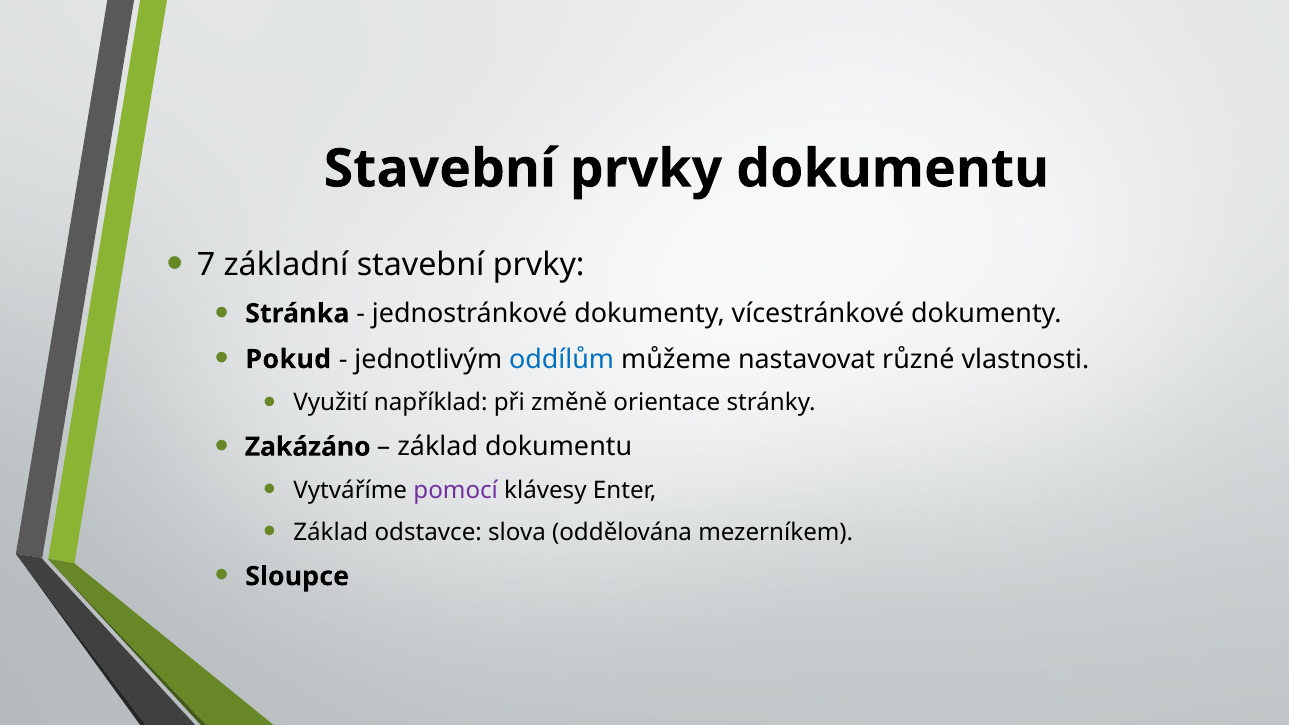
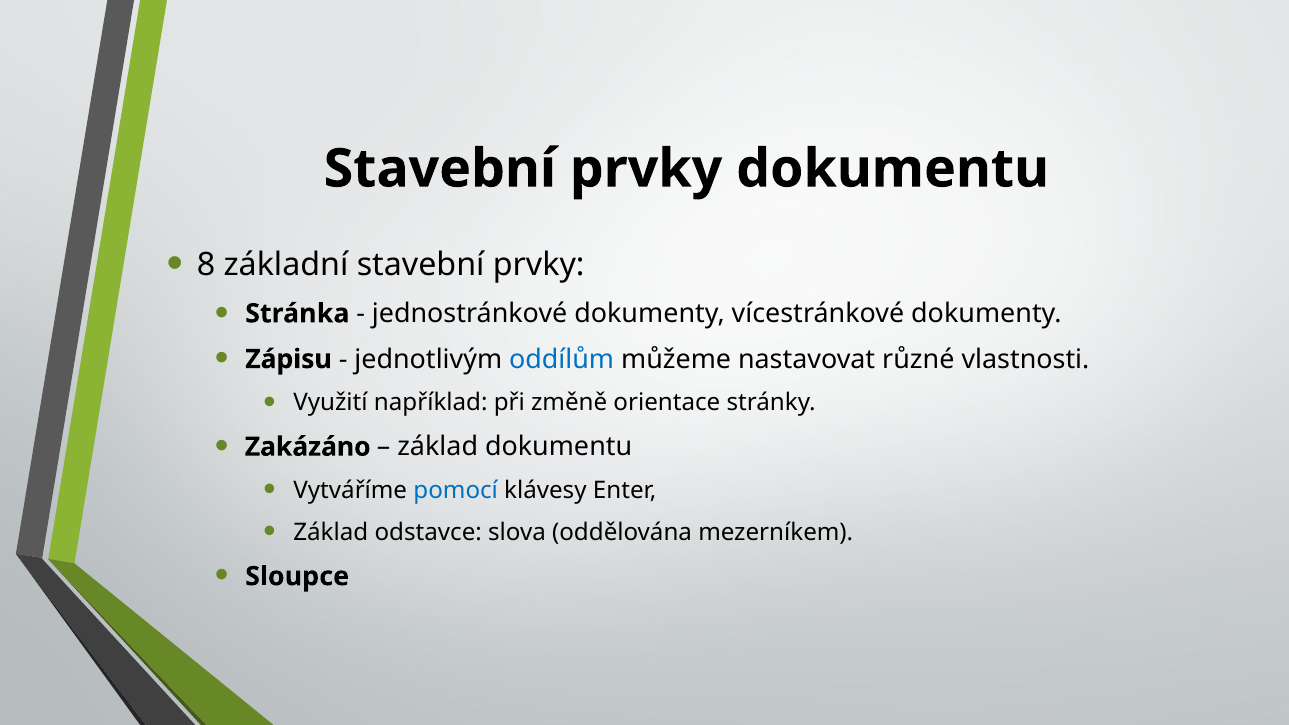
7: 7 -> 8 (206, 265)
Pokud: Pokud -> Zápisu (288, 359)
pomocí colour: purple -> blue (456, 490)
